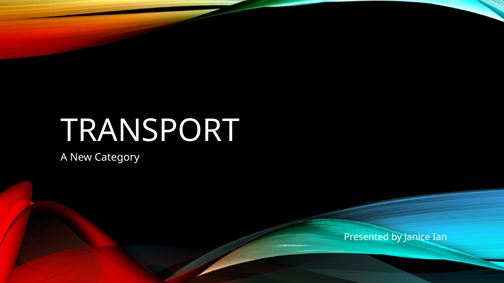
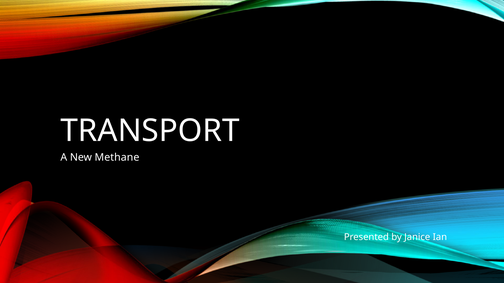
Category: Category -> Methane (117, 158)
